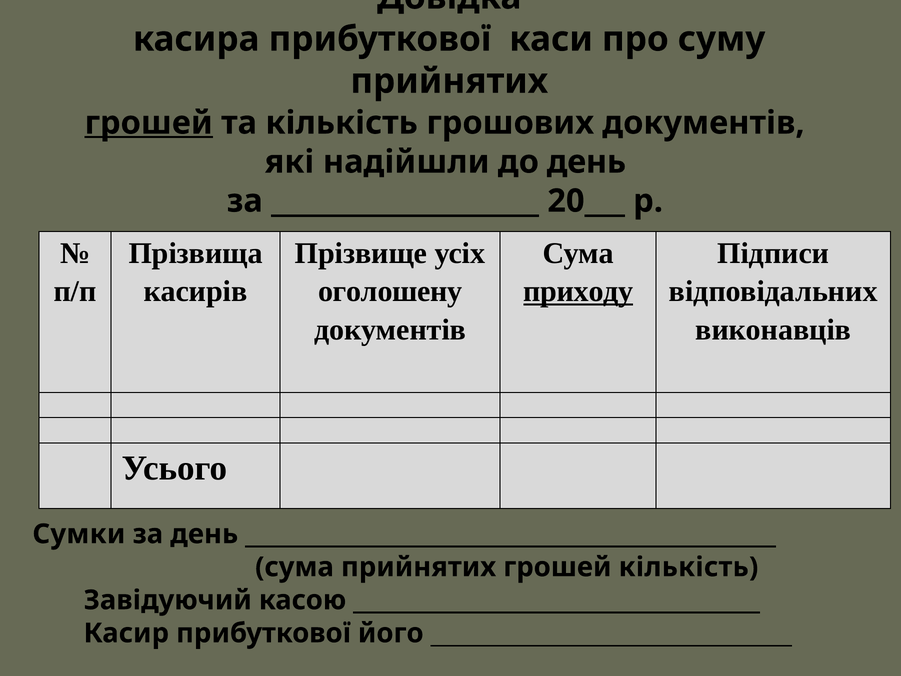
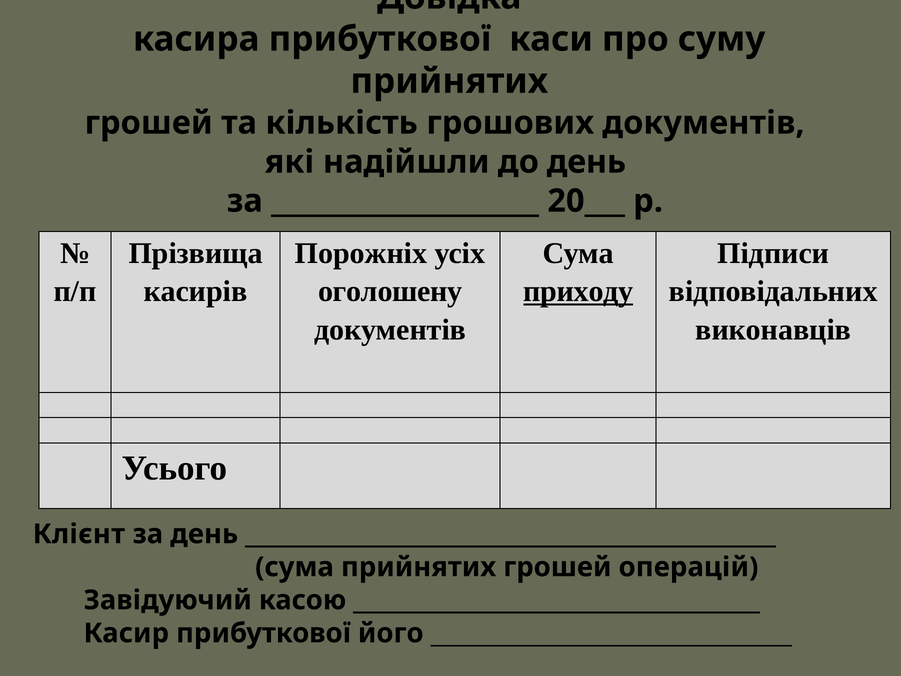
грошей underline: present -> none (149, 123)
Прізвище: Прізвище -> Порожніх (361, 253)
Сумки: Сумки -> Клієнт (79, 534)
грошей кількість: кількість -> операцій (689, 567)
